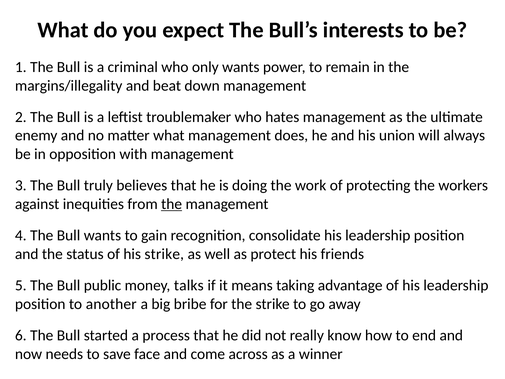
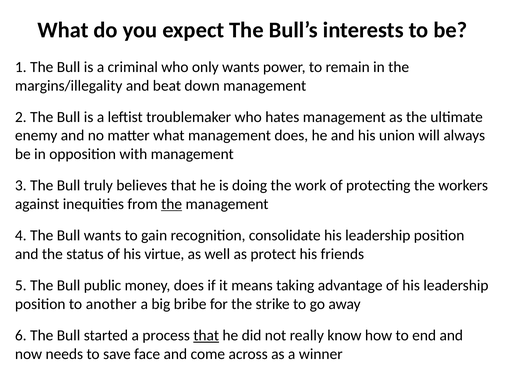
his strike: strike -> virtue (164, 254)
money talks: talks -> does (189, 285)
that underline: none -> present (206, 335)
